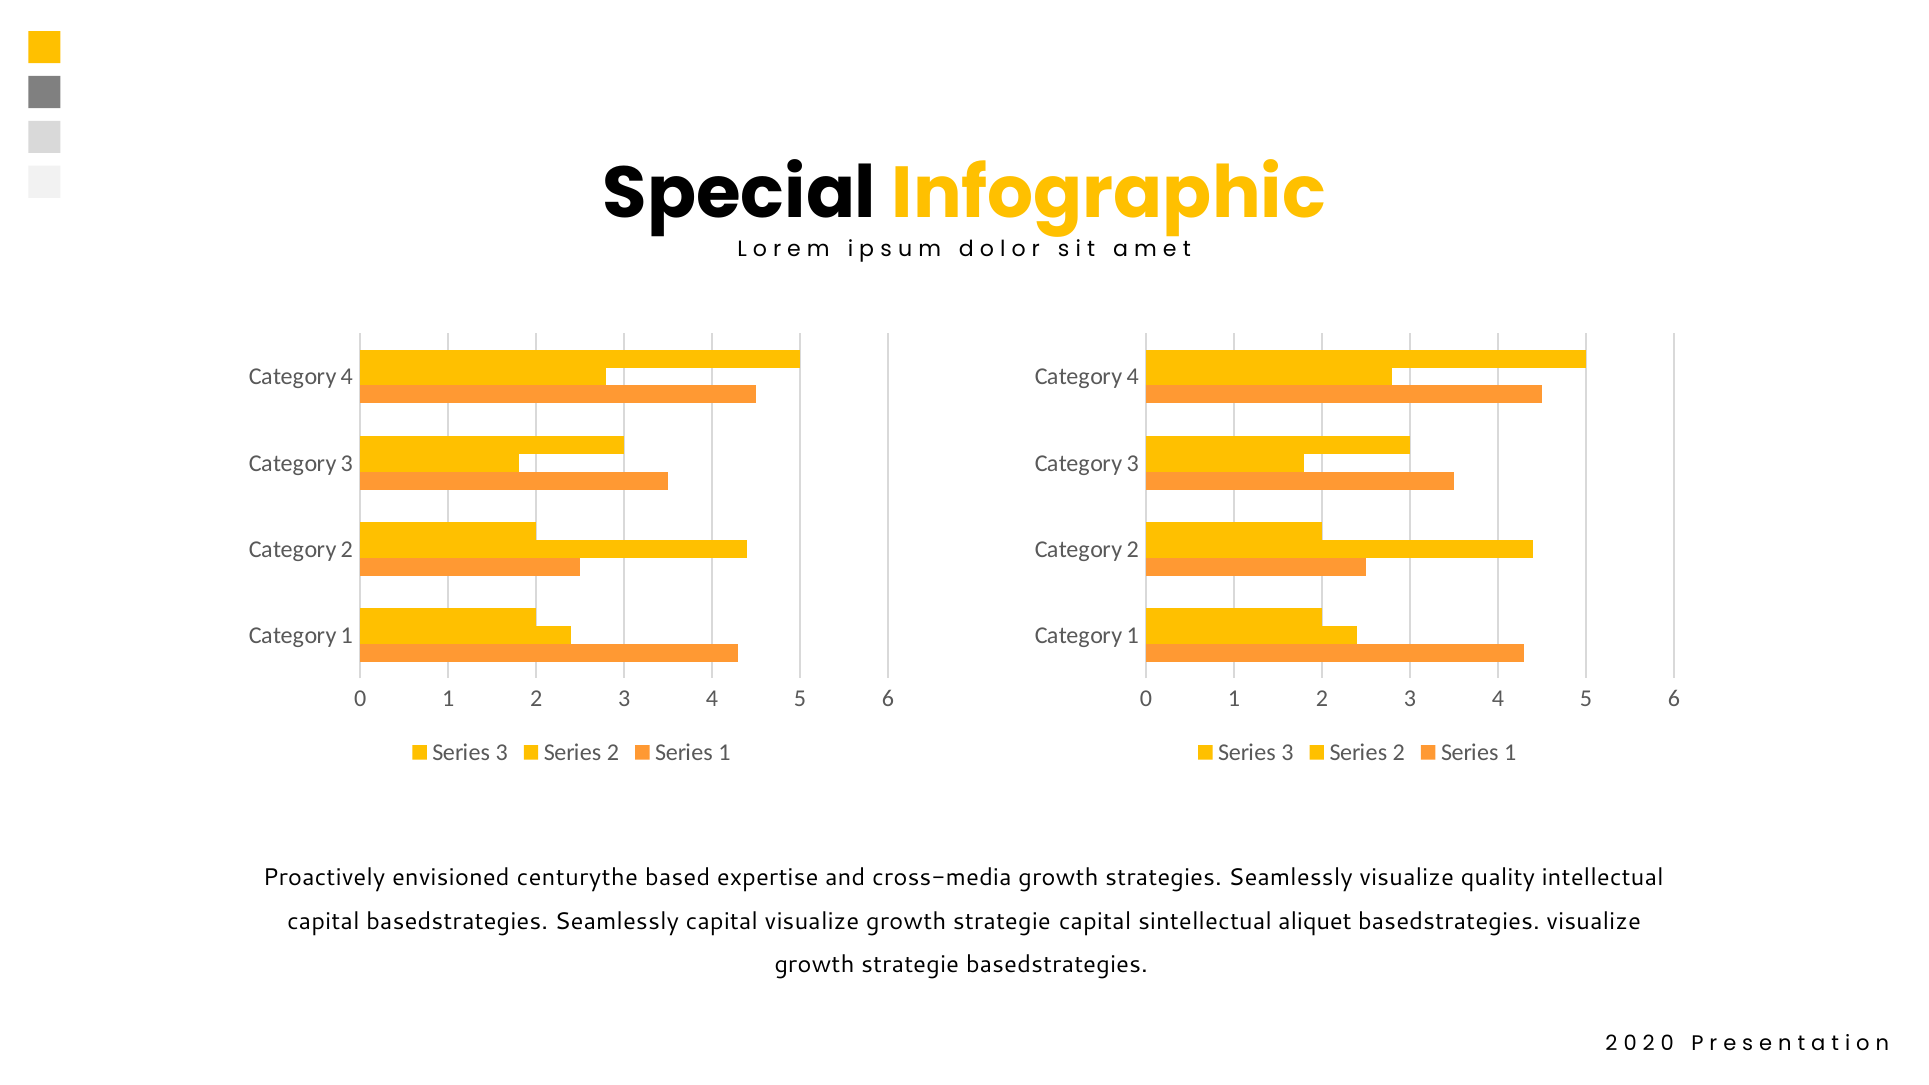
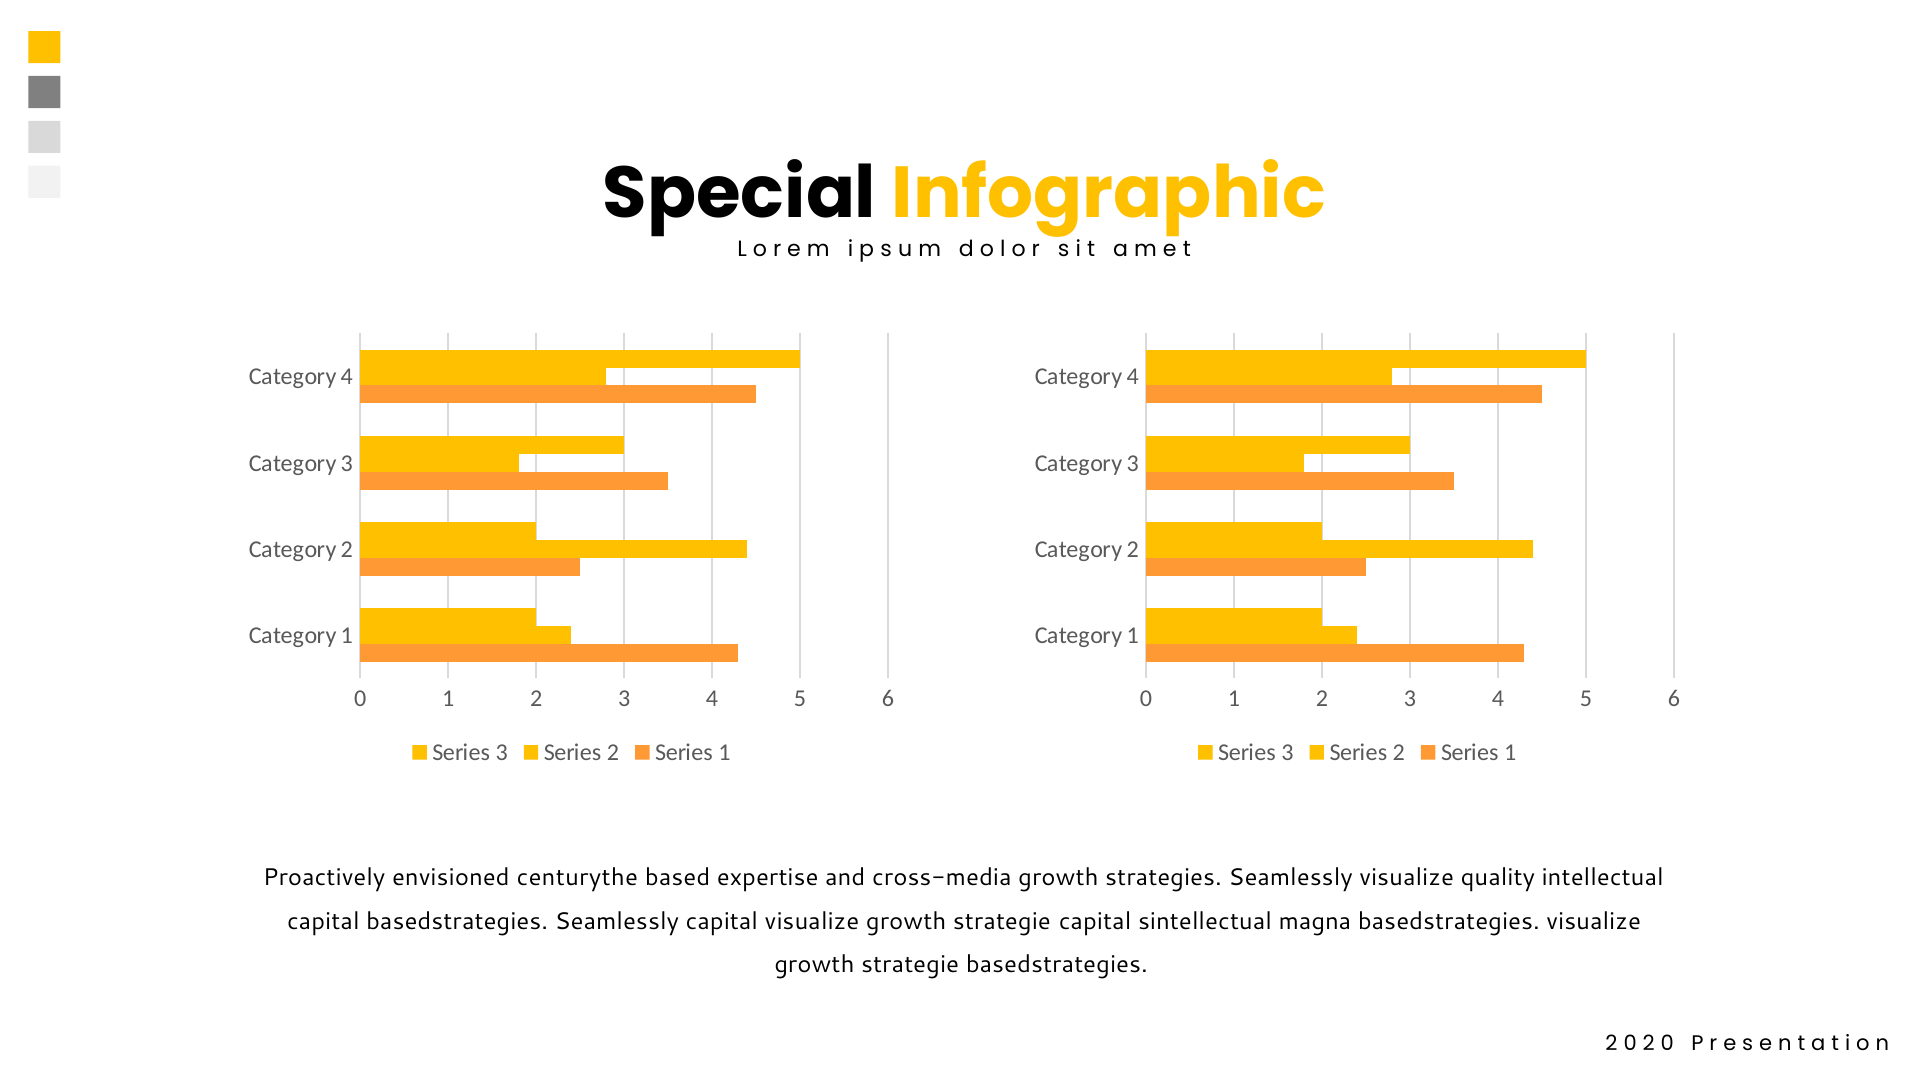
aliquet: aliquet -> magna (1315, 921)
